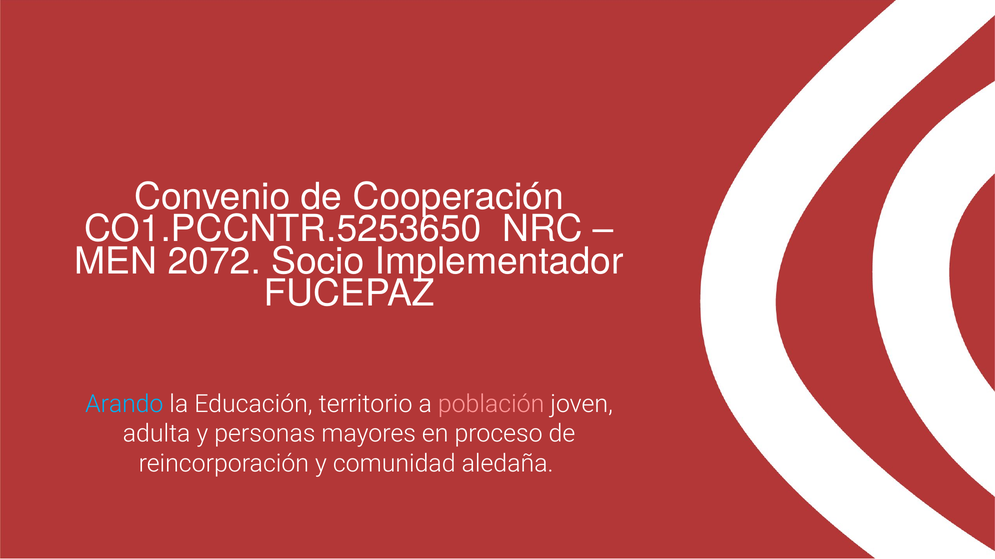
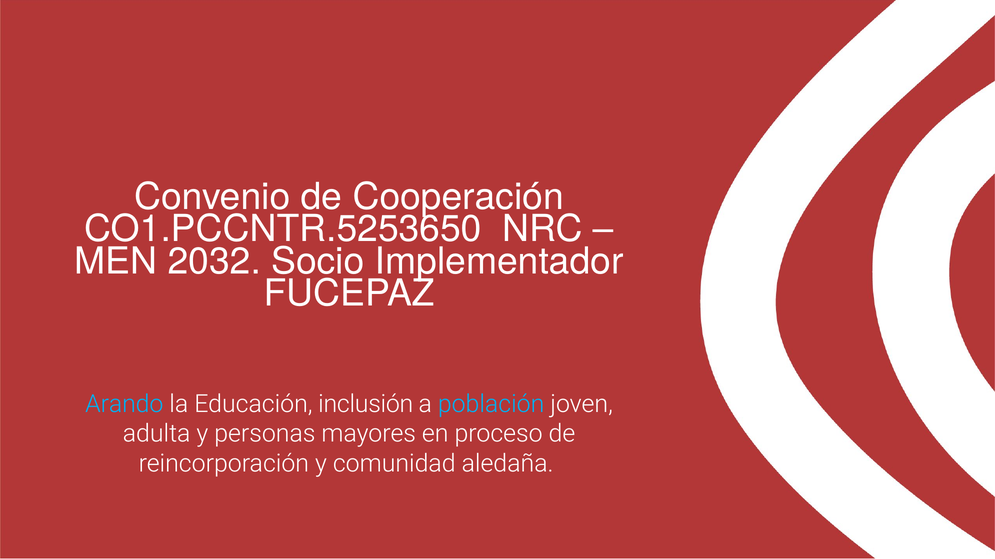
2072: 2072 -> 2032 (214, 262)
territorio: territorio -> inclusión (366, 404)
población colour: pink -> light blue (491, 404)
